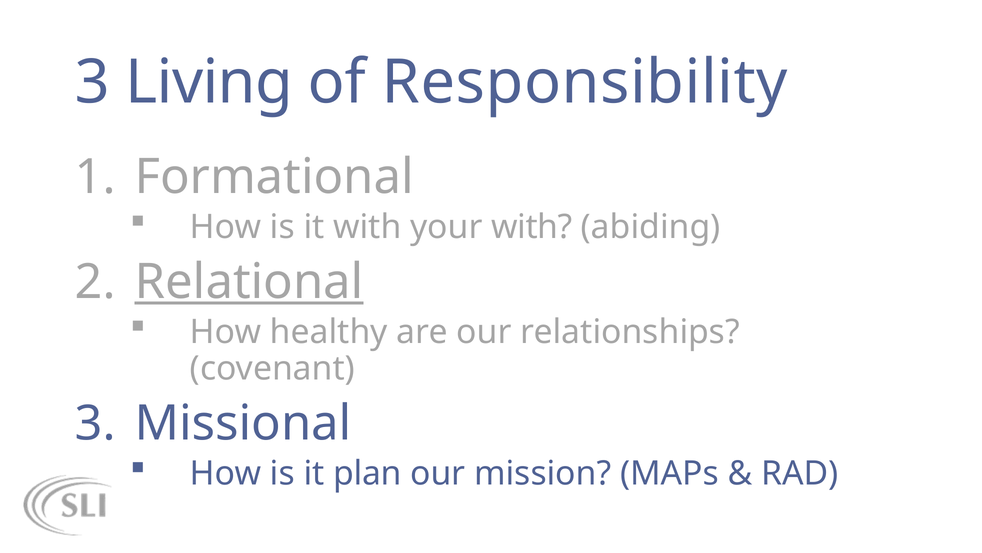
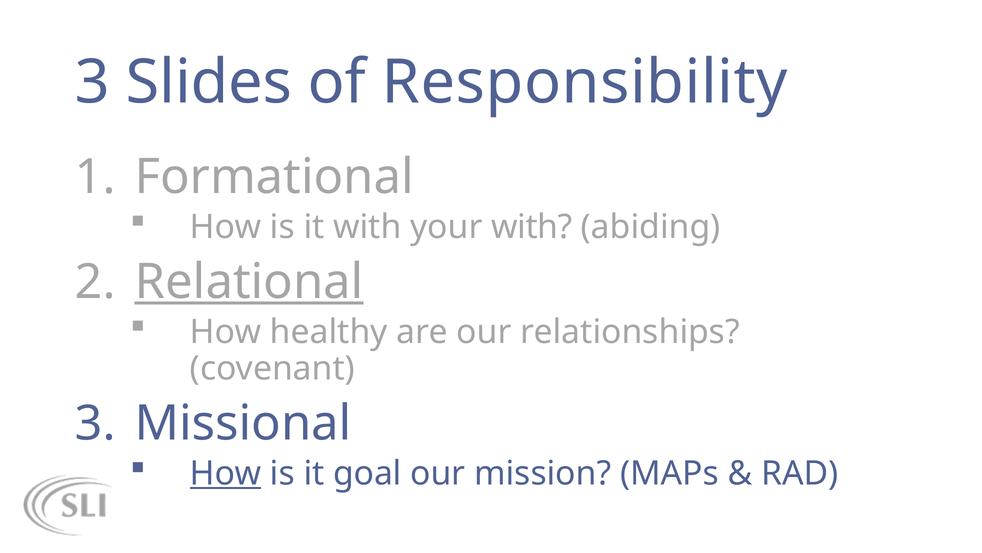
Living: Living -> Slides (209, 82)
How underline: none -> present (226, 473)
plan: plan -> goal (367, 473)
